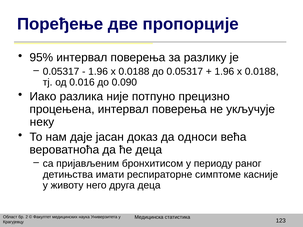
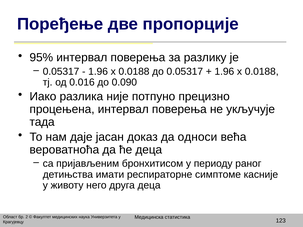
неку: неку -> тада (42, 122)
